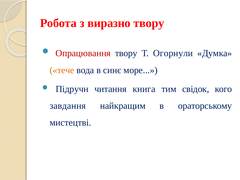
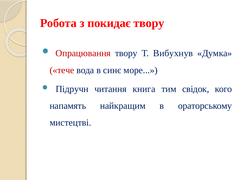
виразно: виразно -> покидає (109, 23)
Огорнули: Огорнули -> Вибухнув (173, 53)
тече colour: orange -> red (62, 70)
завдання: завдання -> напамять (68, 106)
